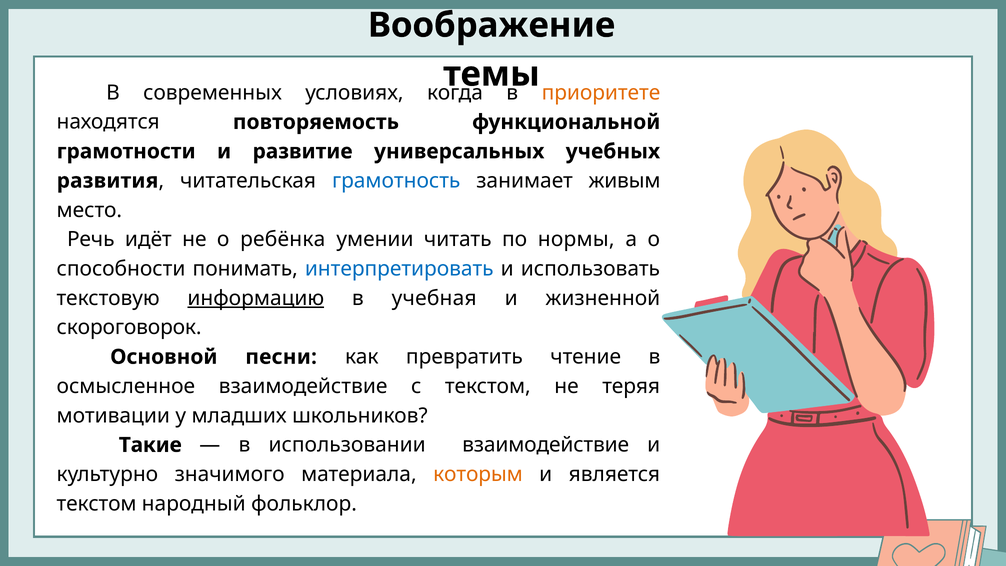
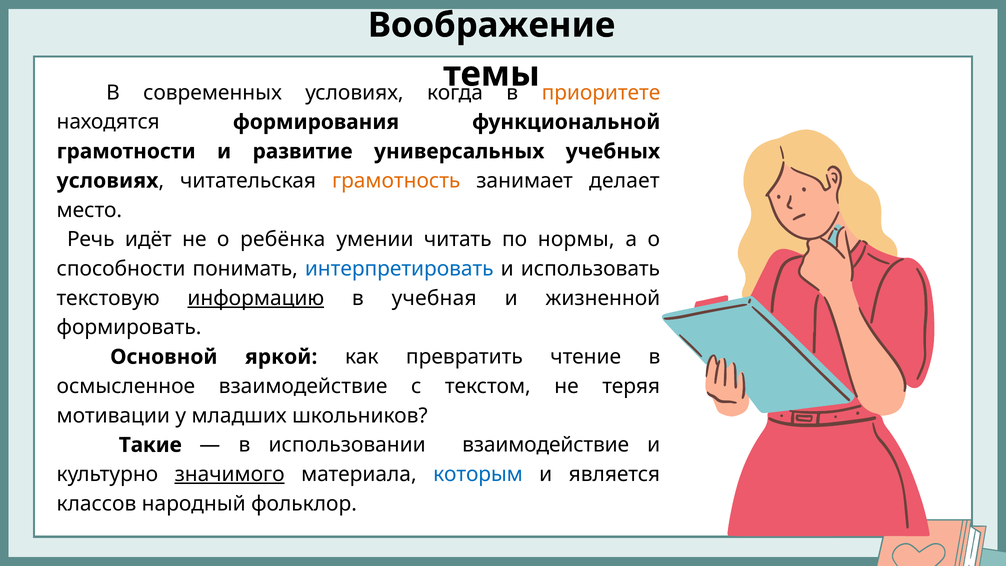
повторяемость: повторяемость -> формирования (316, 122)
развития: развития -> условиях (107, 181)
грамотность colour: blue -> orange (396, 181)
живым: живым -> делает (624, 181)
скороговорок: скороговорок -> формировать (129, 327)
песни: песни -> яркой (281, 357)
значимого underline: none -> present (230, 474)
которым colour: orange -> blue (478, 474)
текстом: текстом -> классов (96, 504)
